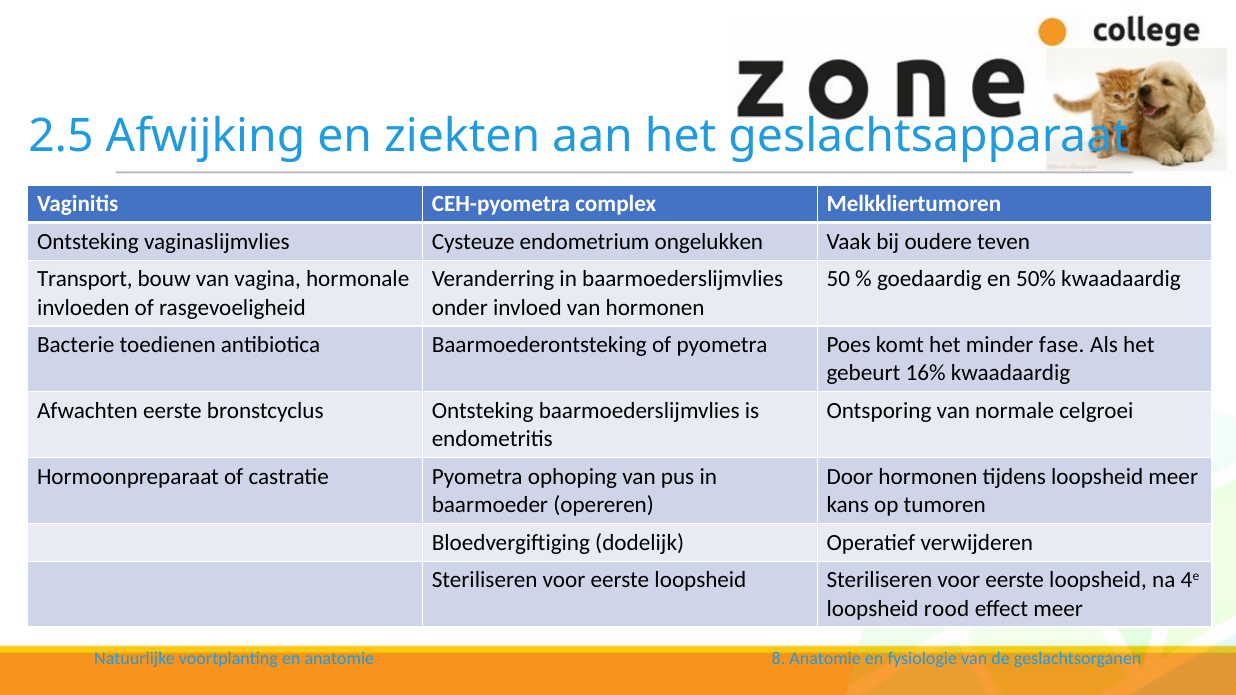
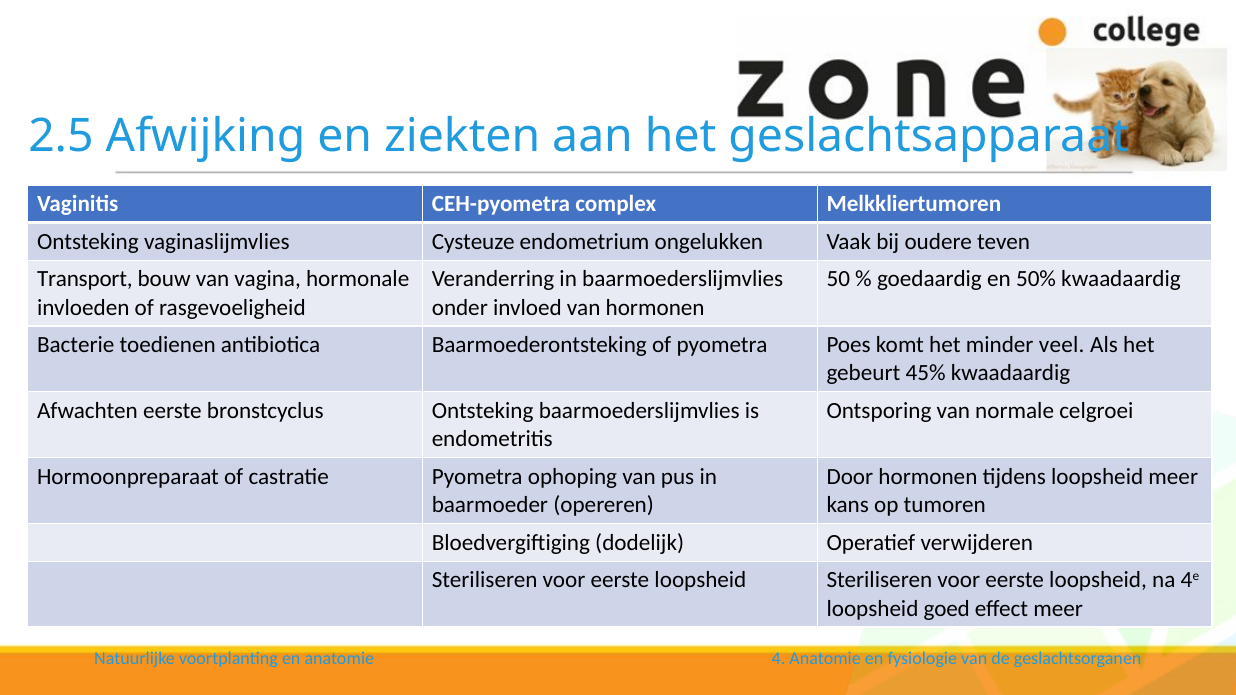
fase: fase -> veel (1062, 345)
16%: 16% -> 45% (926, 373)
rood: rood -> goed (947, 609)
8: 8 -> 4 (779, 659)
